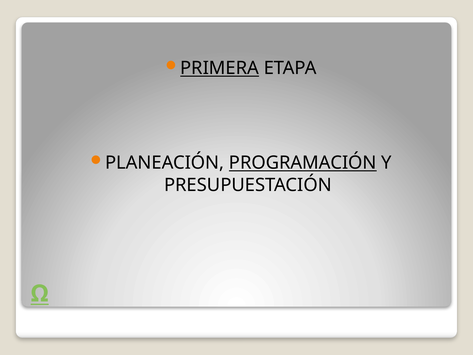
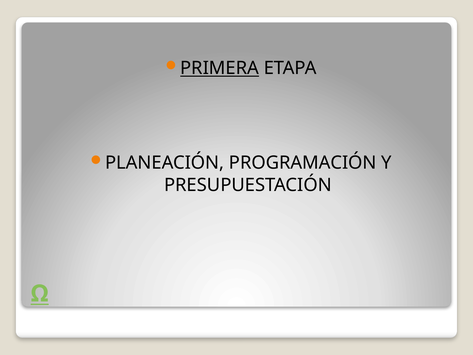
PROGRAMACIÓN underline: present -> none (303, 163)
